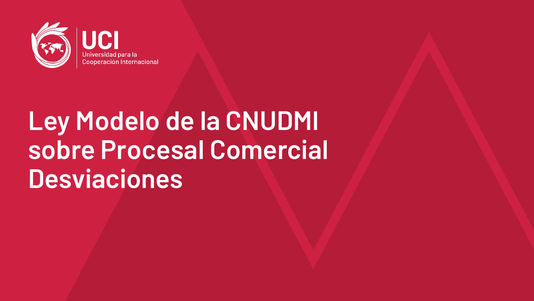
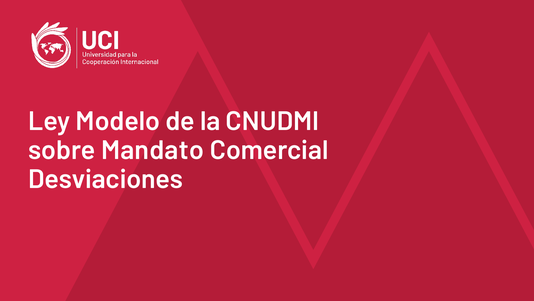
Procesal: Procesal -> Mandato (152, 150)
